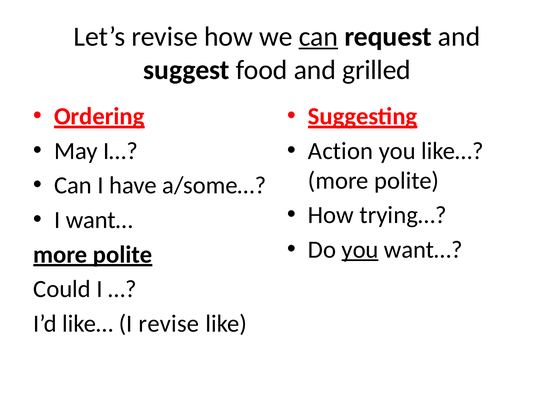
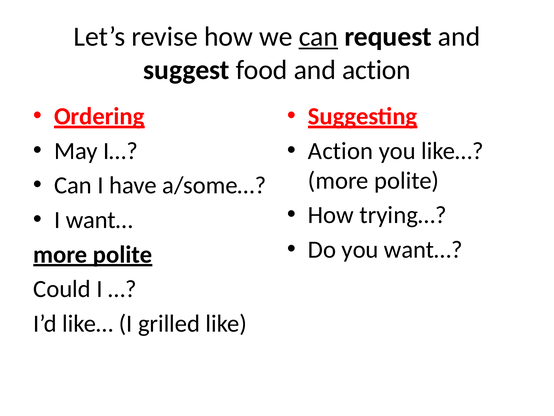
and grilled: grilled -> action (377, 70)
you underline: present -> none (360, 249)
I revise: revise -> grilled (169, 323)
